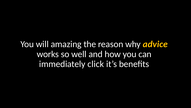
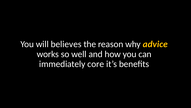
amazing: amazing -> believes (66, 44)
click: click -> core (96, 64)
